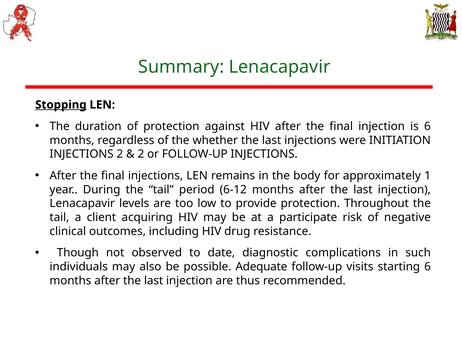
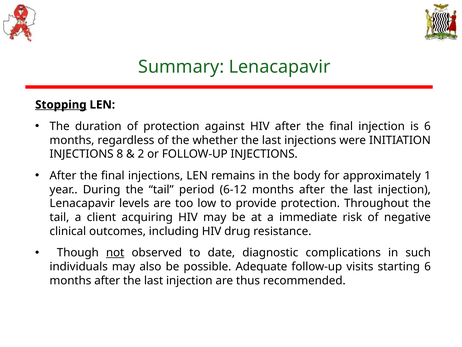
INJECTIONS 2: 2 -> 8 (120, 154)
participate: participate -> immediate (308, 217)
not underline: none -> present (115, 252)
